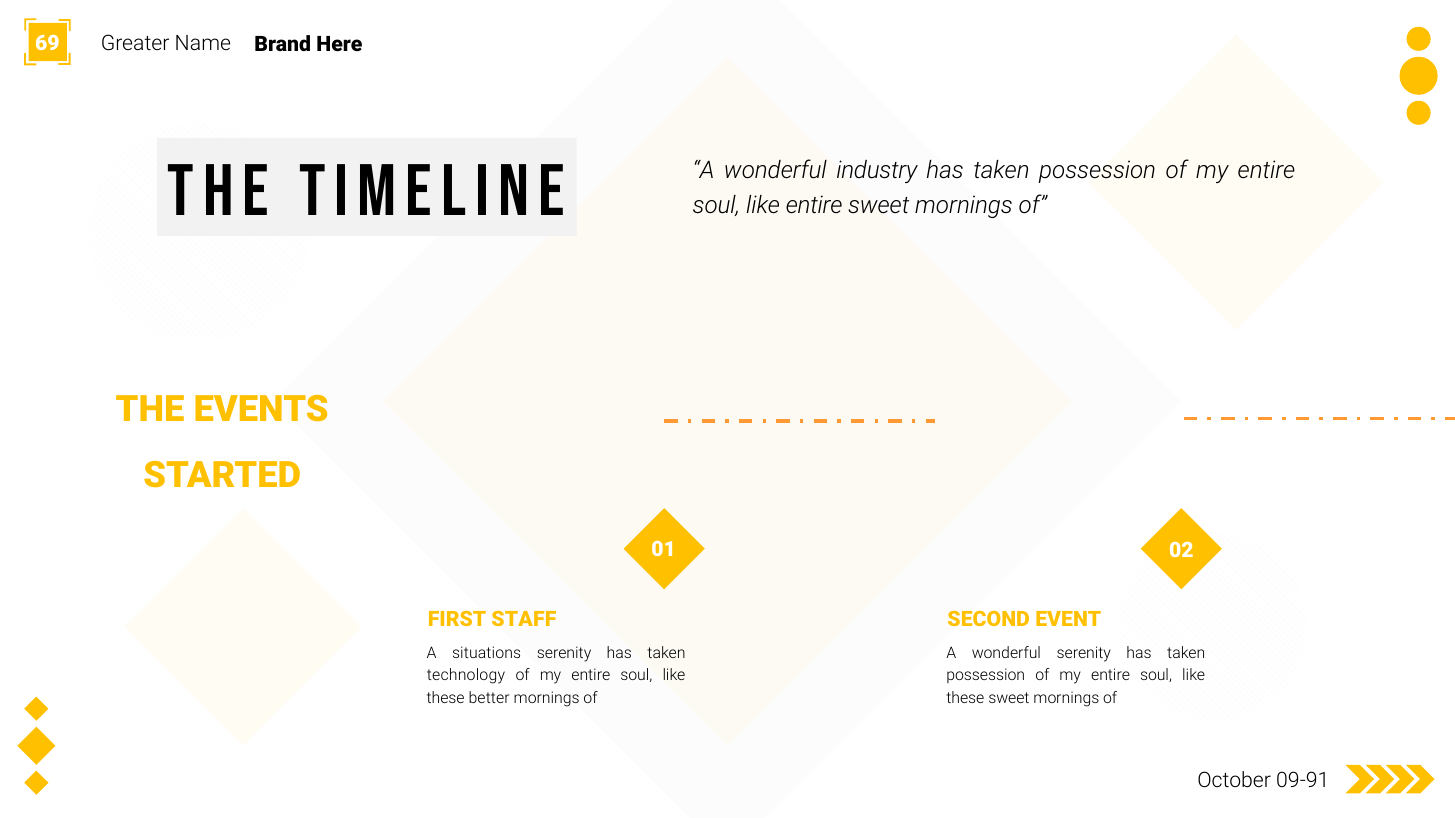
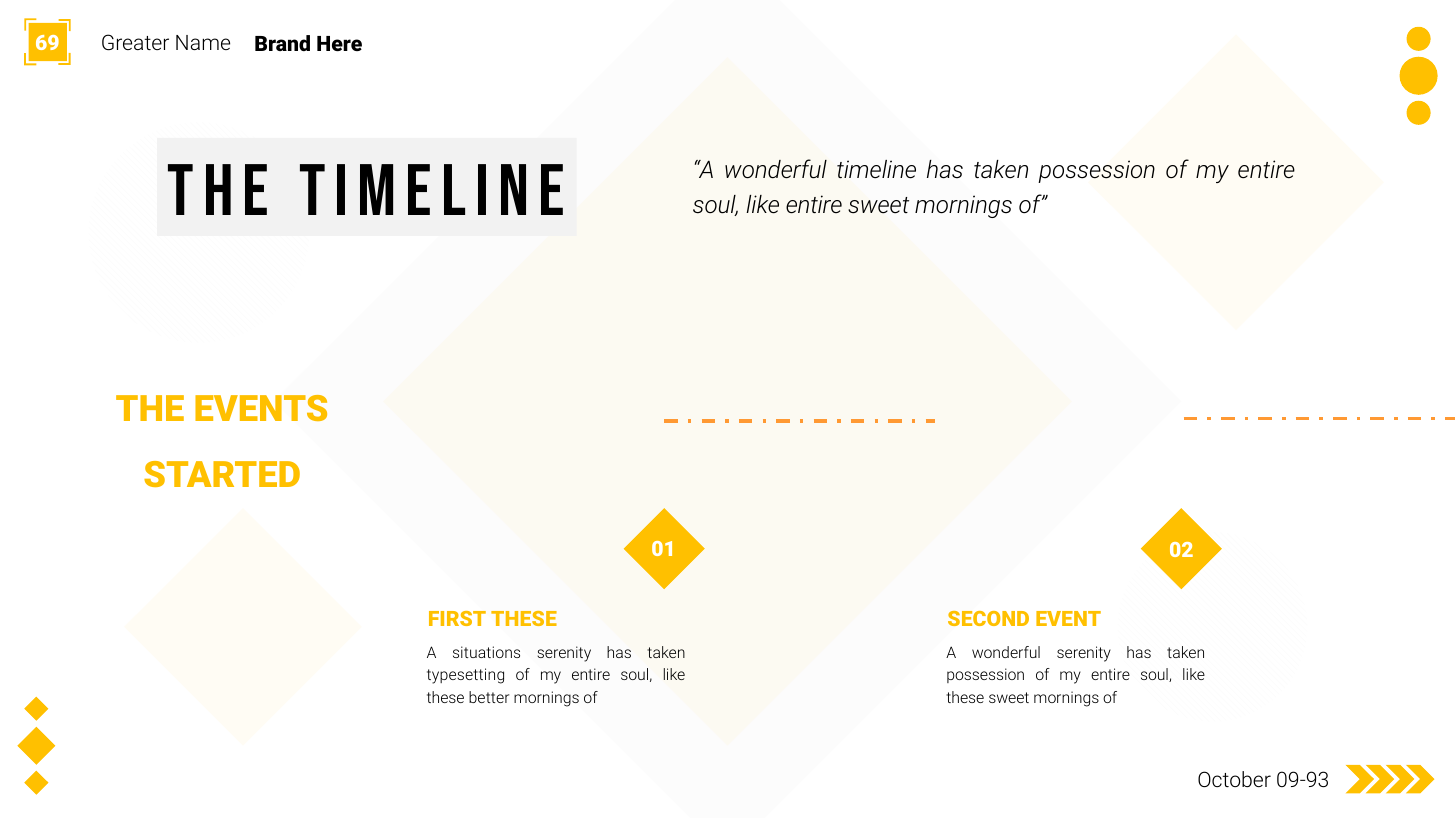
wonderful industry: industry -> timeline (877, 170)
FIRST STAFF: STAFF -> THESE (524, 620)
technology: technology -> typesetting (466, 676)
09-91: 09-91 -> 09-93 (1303, 781)
